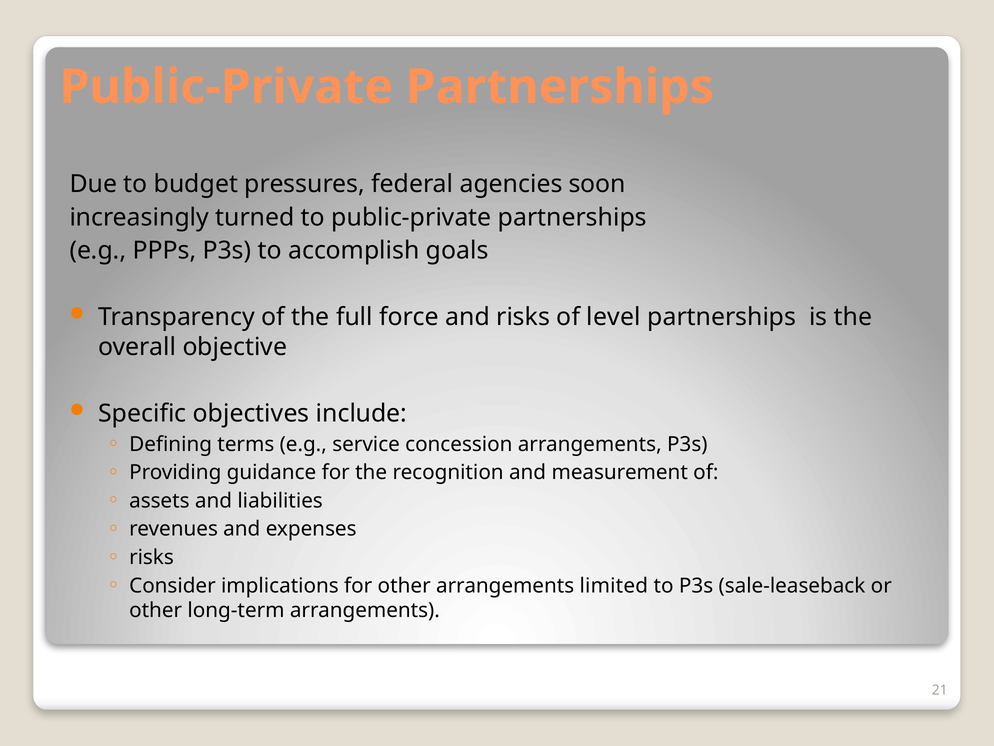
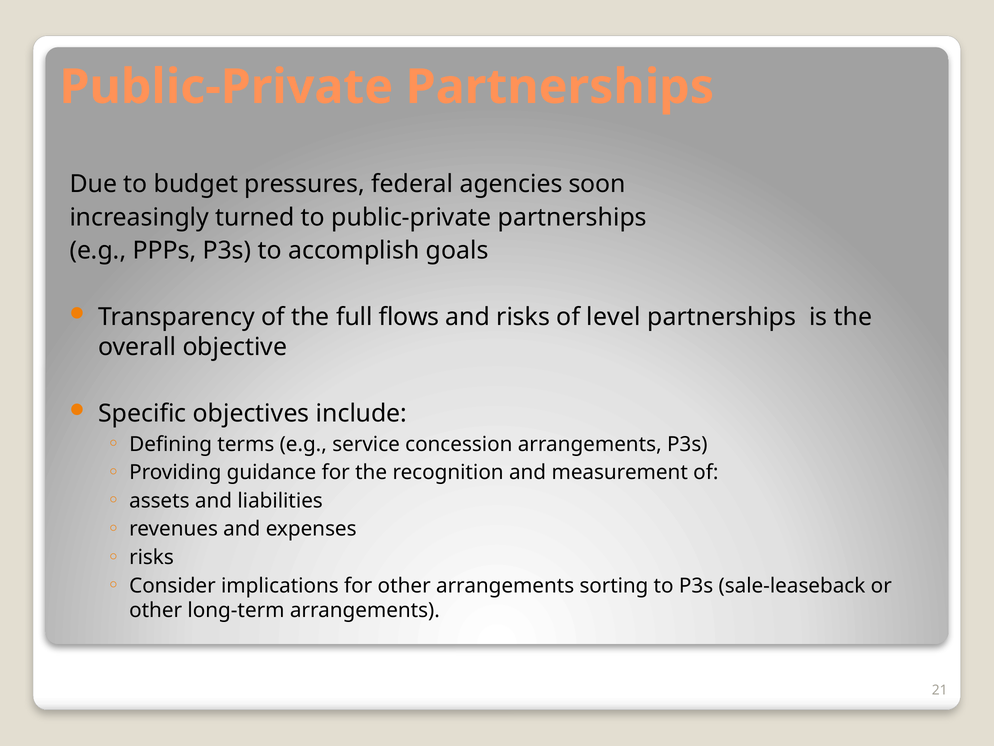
force: force -> flows (409, 317)
limited: limited -> sorting (614, 585)
